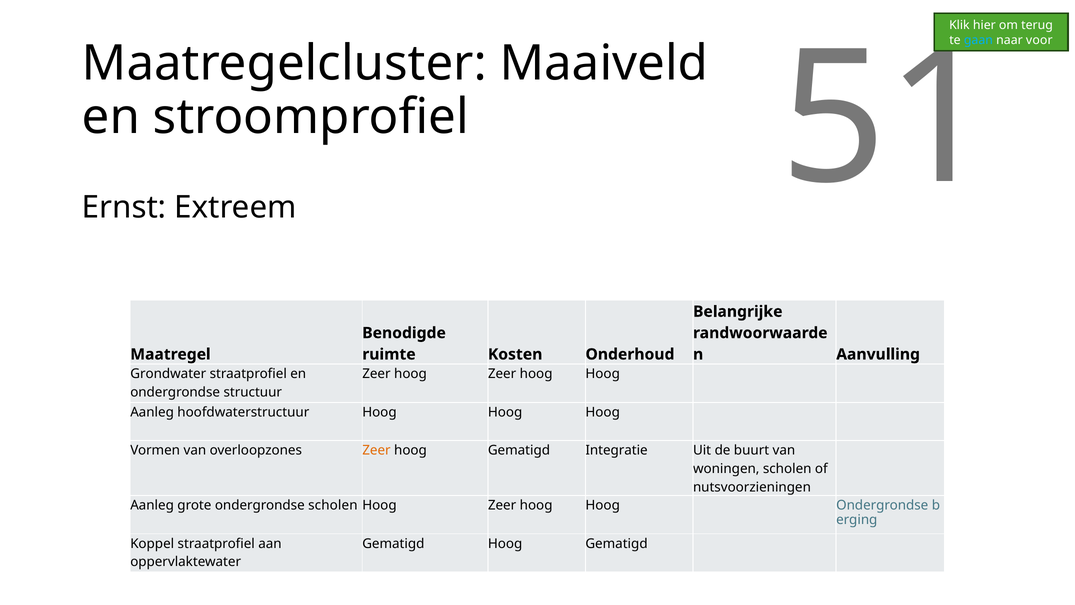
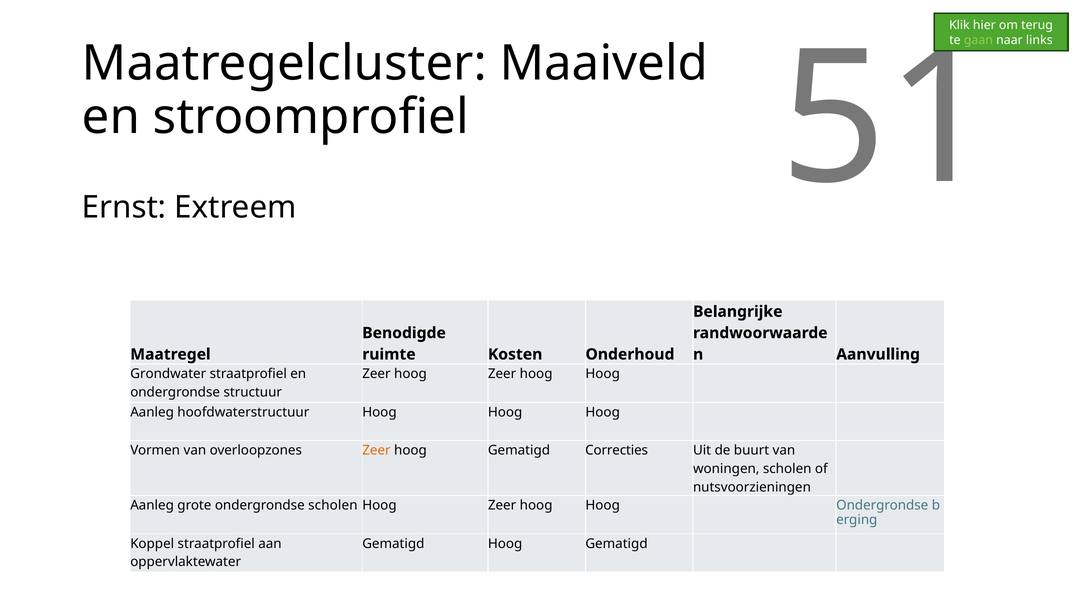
gaan colour: light blue -> light green (978, 40)
voor: voor -> links (1039, 40)
Integratie: Integratie -> Correcties (617, 450)
